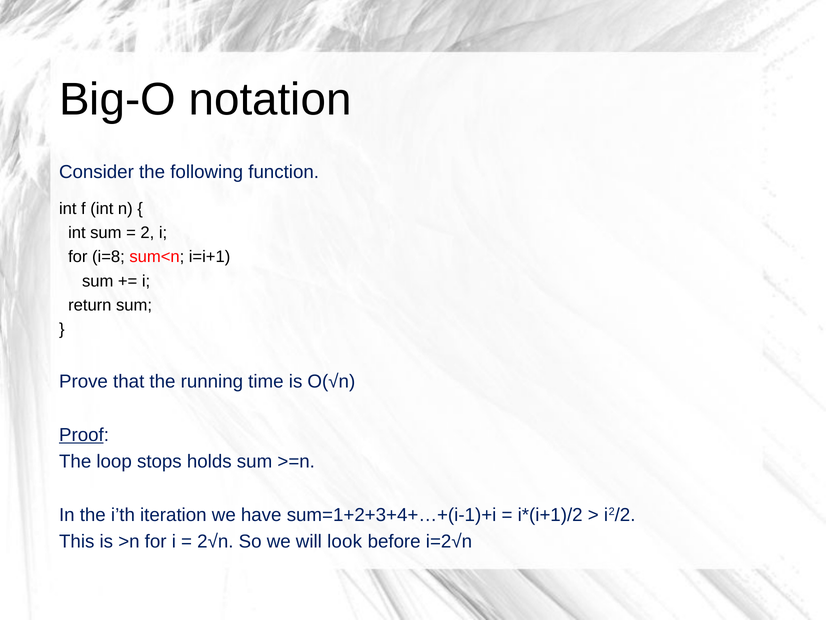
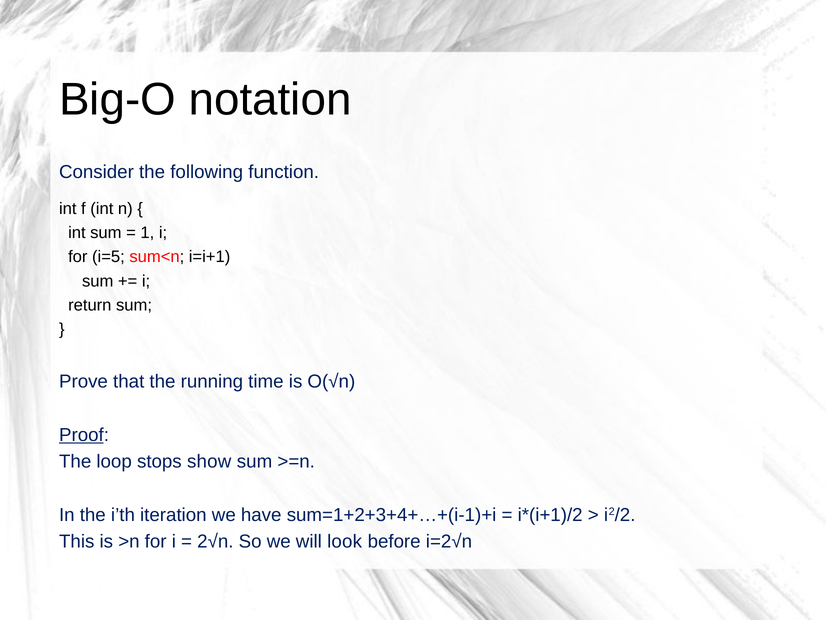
2: 2 -> 1 (147, 232)
i=8: i=8 -> i=5 (108, 257)
holds: holds -> show (209, 461)
